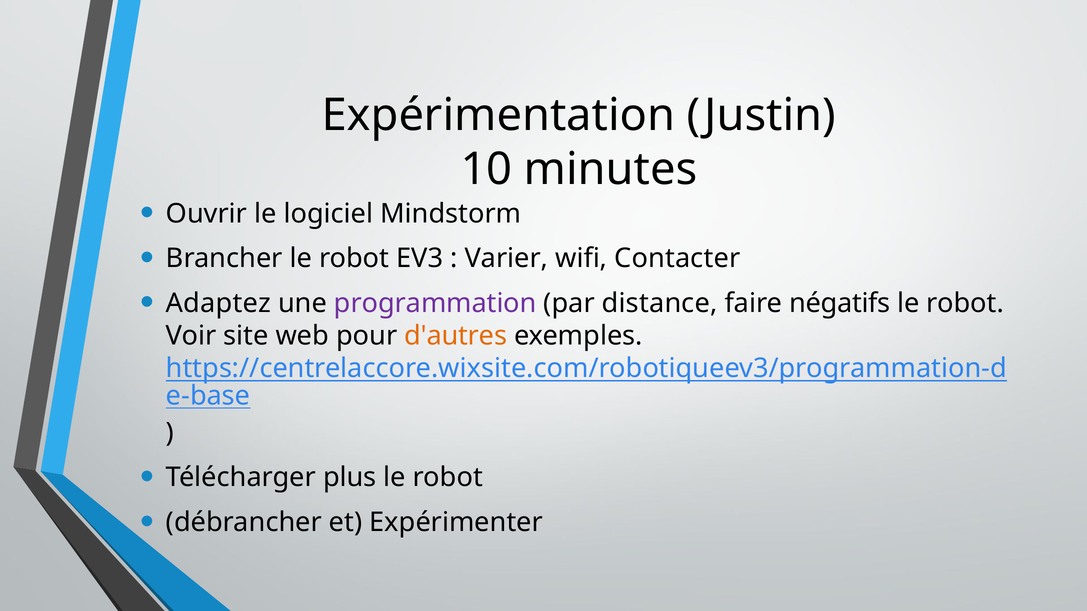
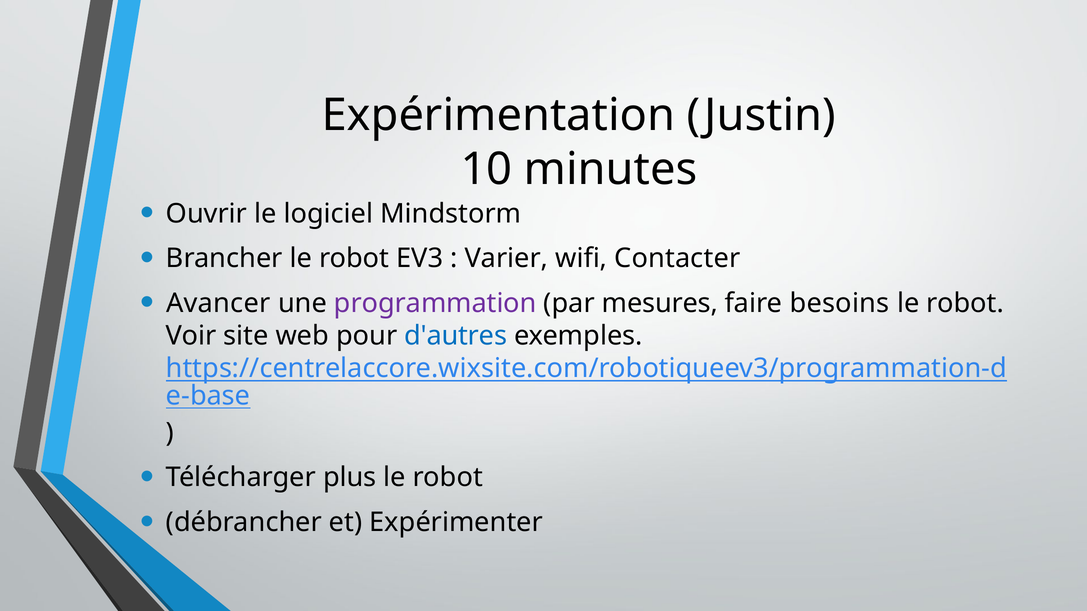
Adaptez: Adaptez -> Avancer (218, 303)
distance: distance -> mesures (660, 303)
négatifs: négatifs -> besoins (840, 303)
d'autres colour: orange -> blue (456, 336)
